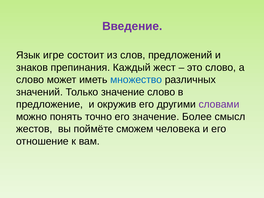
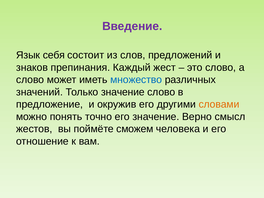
игре: игре -> себя (54, 55)
словами colour: purple -> orange (219, 104)
Более: Более -> Верно (197, 117)
